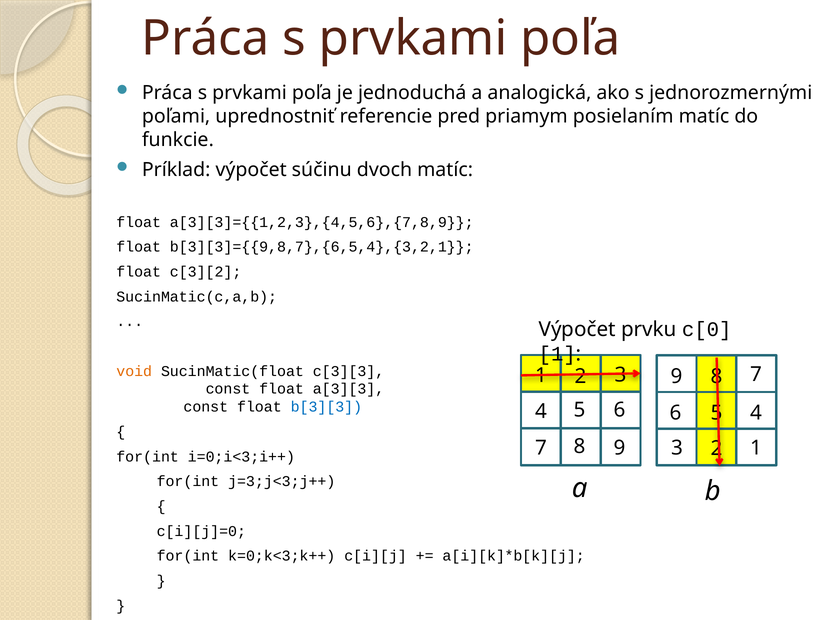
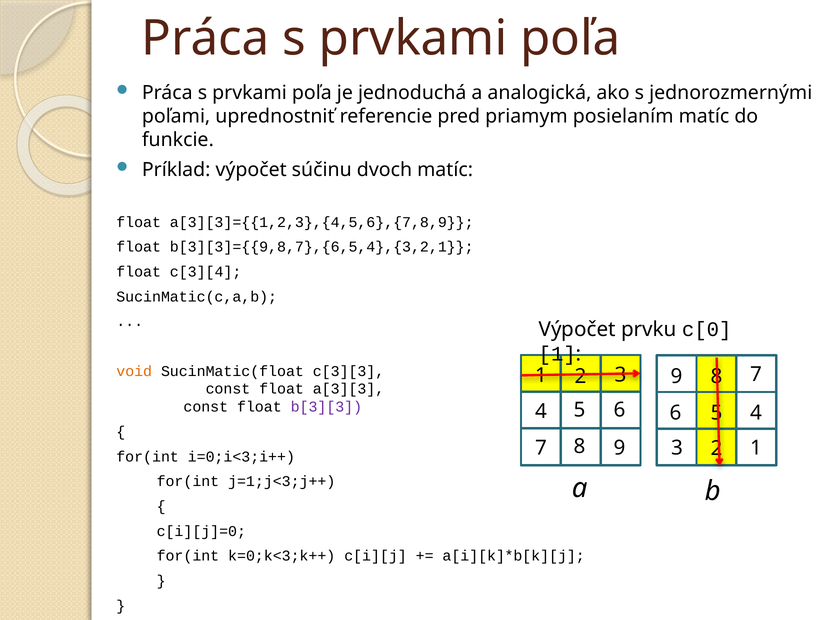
c[3][2: c[3][2 -> c[3][4 (206, 272)
b[3][3 colour: blue -> purple (326, 407)
j=3;j<3;j++: j=3;j<3;j++ -> j=1;j<3;j++ (282, 481)
